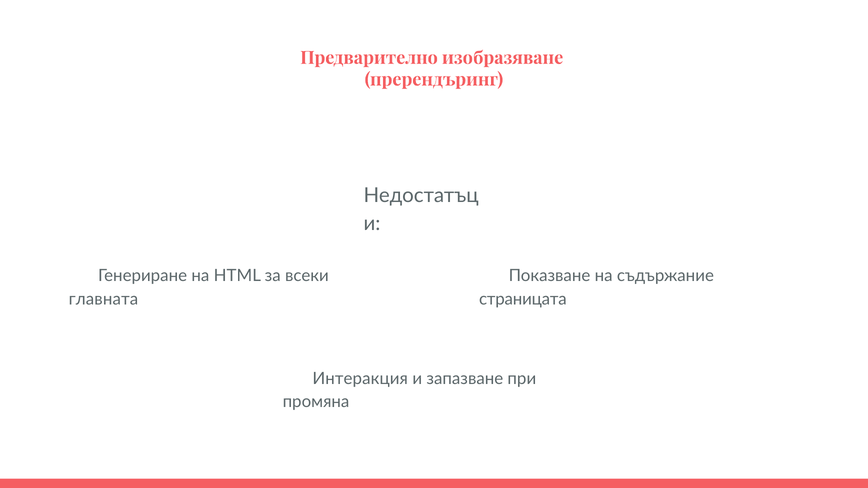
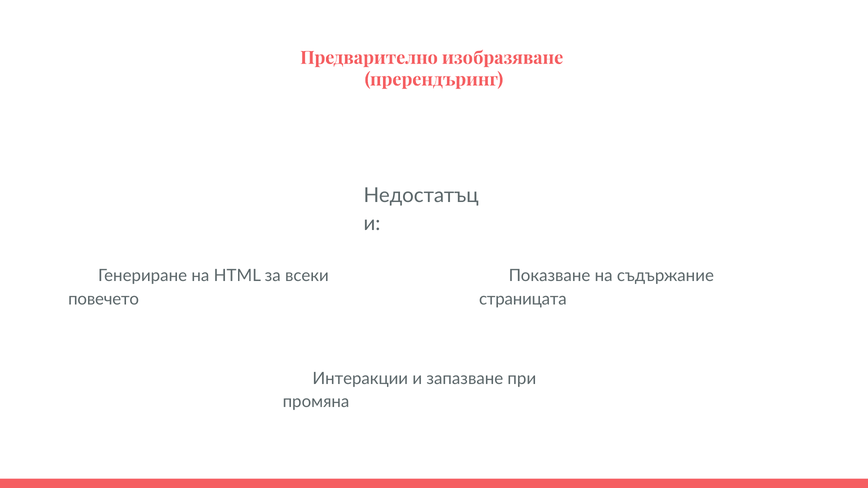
главната: главната -> повечето (104, 299)
Интеракция: Интеракция -> Интеракции (360, 379)
